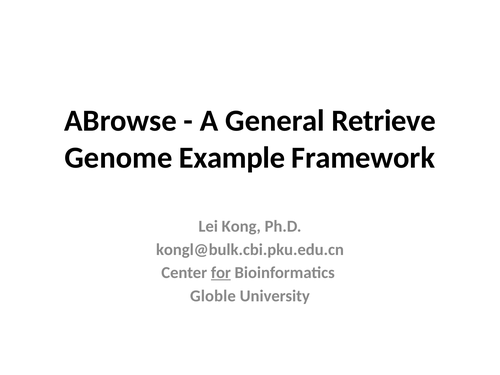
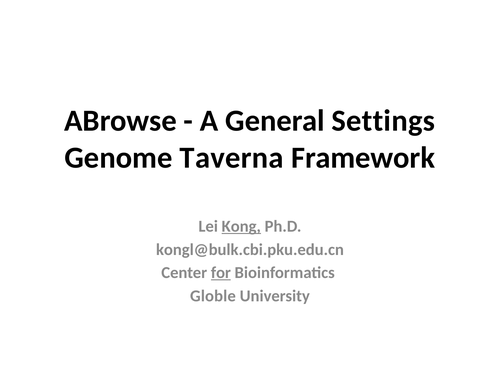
Retrieve: Retrieve -> Settings (383, 121)
Example: Example -> Taverna (232, 158)
Kong underline: none -> present (241, 226)
